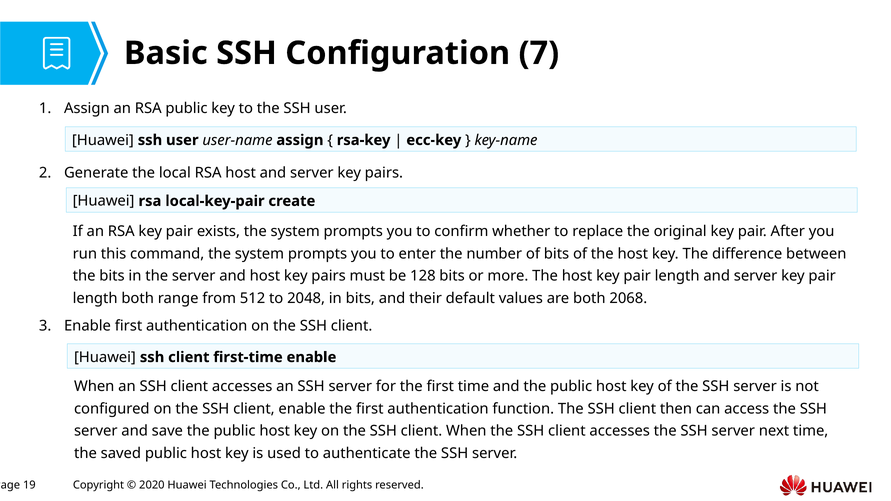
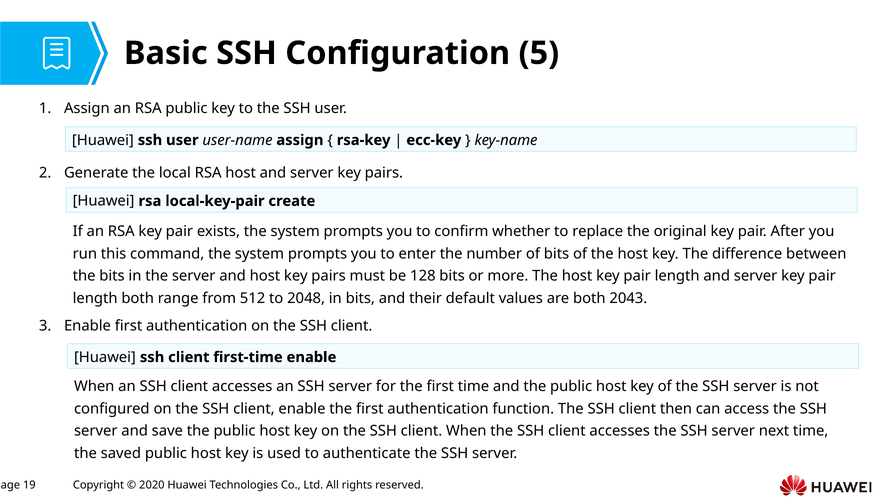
7: 7 -> 5 (539, 53)
2068: 2068 -> 2043 (628, 298)
